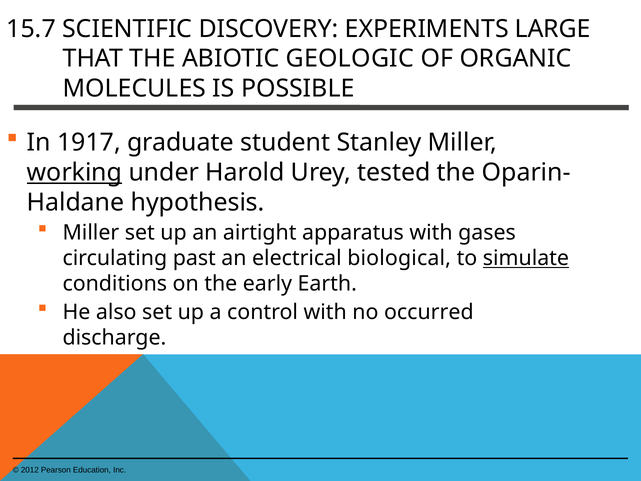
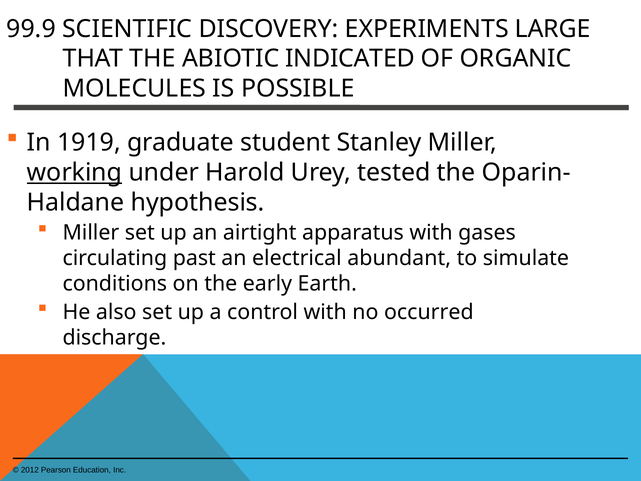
15.7: 15.7 -> 99.9 (31, 29)
GEOLOGIC: GEOLOGIC -> INDICATED (350, 59)
1917: 1917 -> 1919 (89, 142)
biological: biological -> abundant (399, 258)
simulate underline: present -> none (526, 258)
